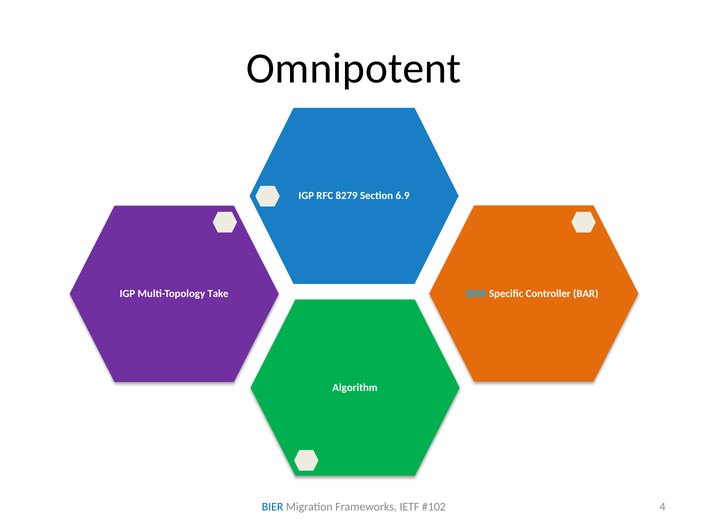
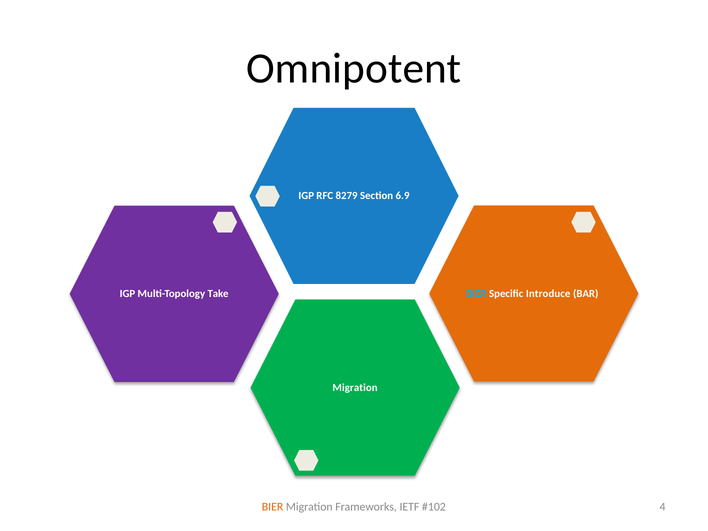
Controller: Controller -> Introduce (548, 293)
Algorithm: Algorithm -> Migration (355, 388)
BIER colour: blue -> orange (273, 507)
